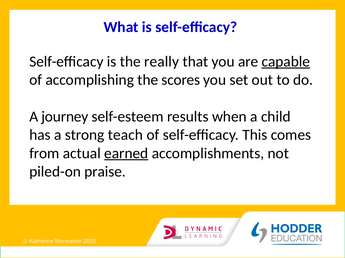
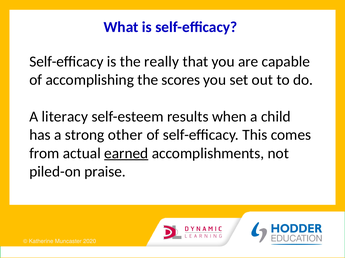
capable underline: present -> none (286, 62)
journey: journey -> literacy (65, 117)
teach: teach -> other (125, 135)
